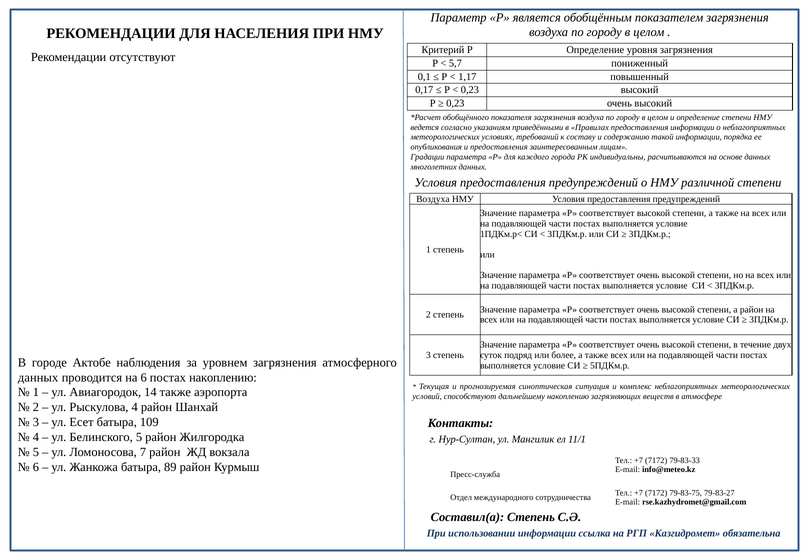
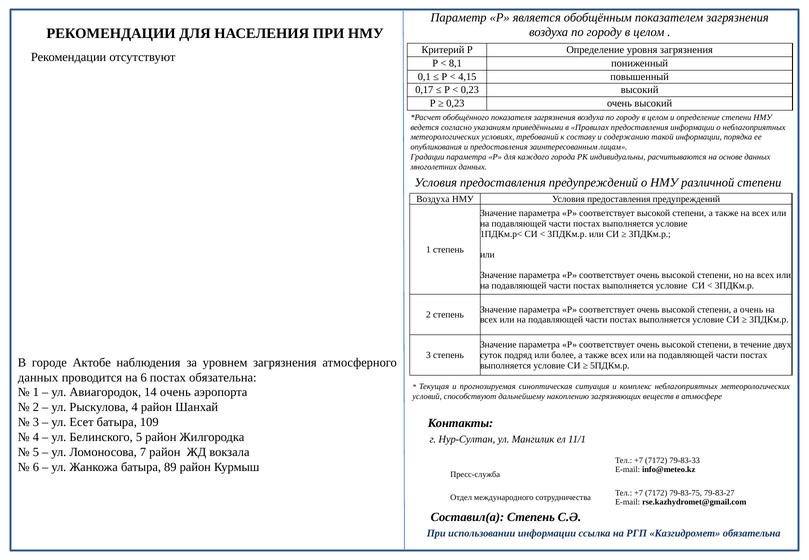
5,7: 5,7 -> 8,1 (455, 63)
1,17: 1,17 -> 4,15 (467, 77)
а район: район -> очень (752, 310)
постах накоплению: накоплению -> обязательна (223, 378)
14 также: также -> очень (175, 392)
